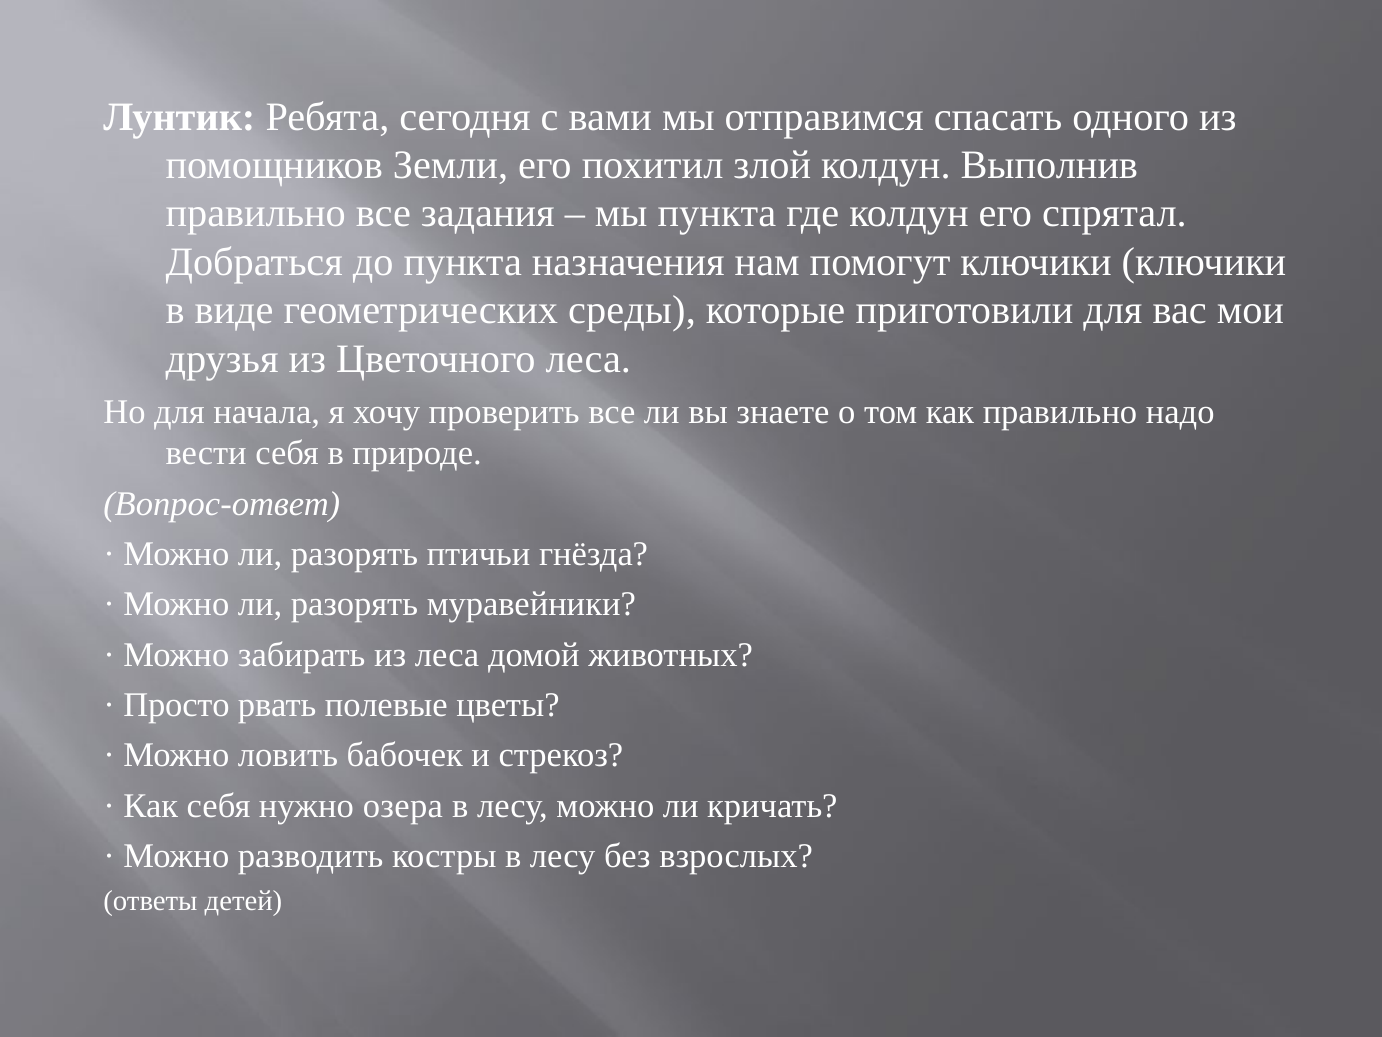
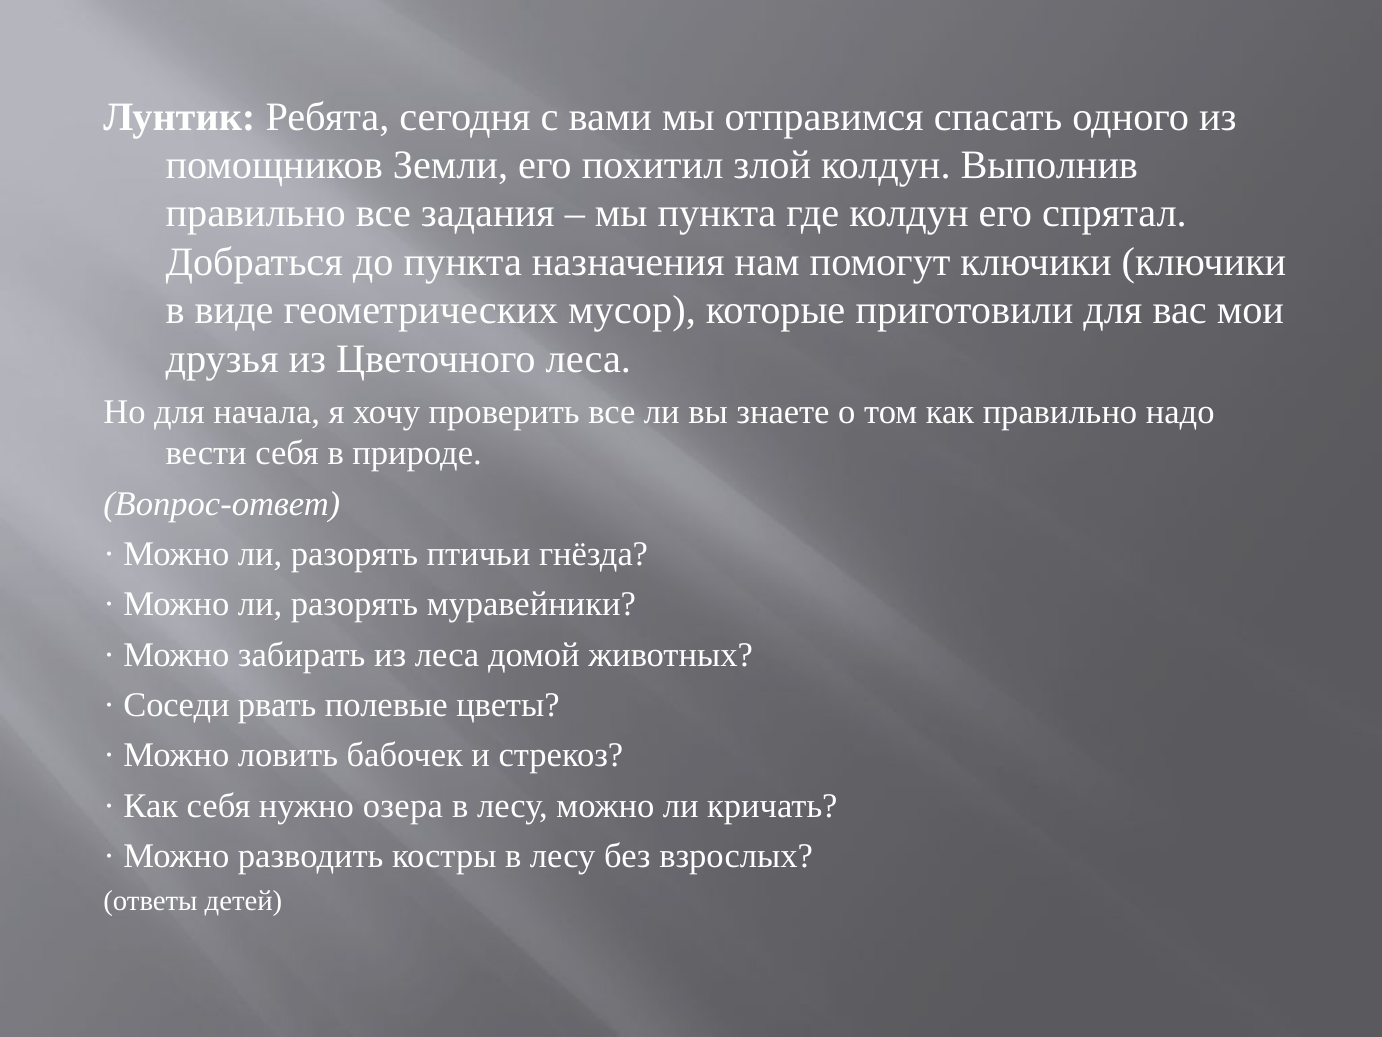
среды: среды -> мусор (632, 310)
Просто: Просто -> Соседи (176, 705)
